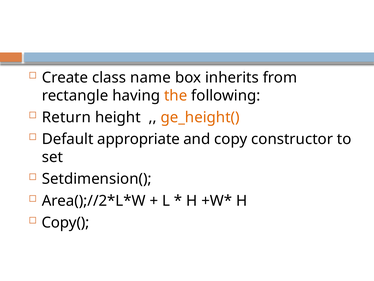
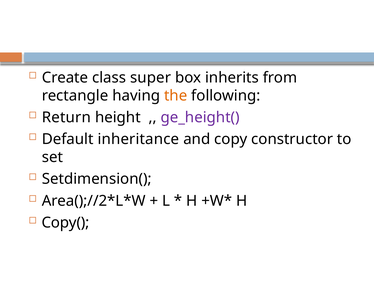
name: name -> super (151, 77)
ge_height( colour: orange -> purple (200, 117)
appropriate: appropriate -> inheritance (138, 139)
